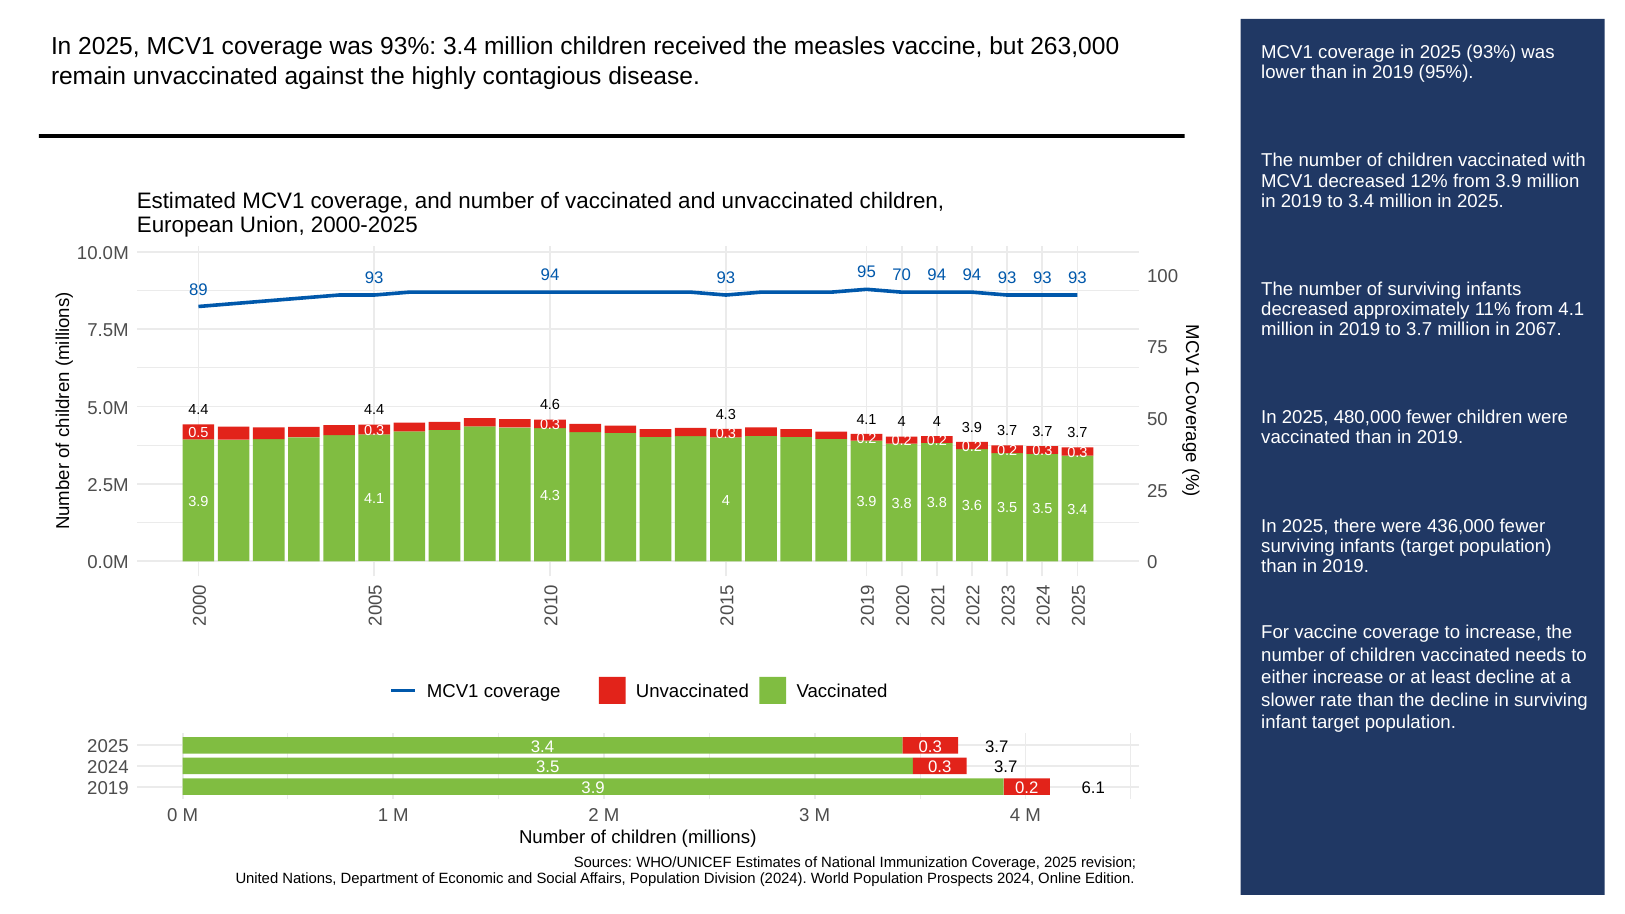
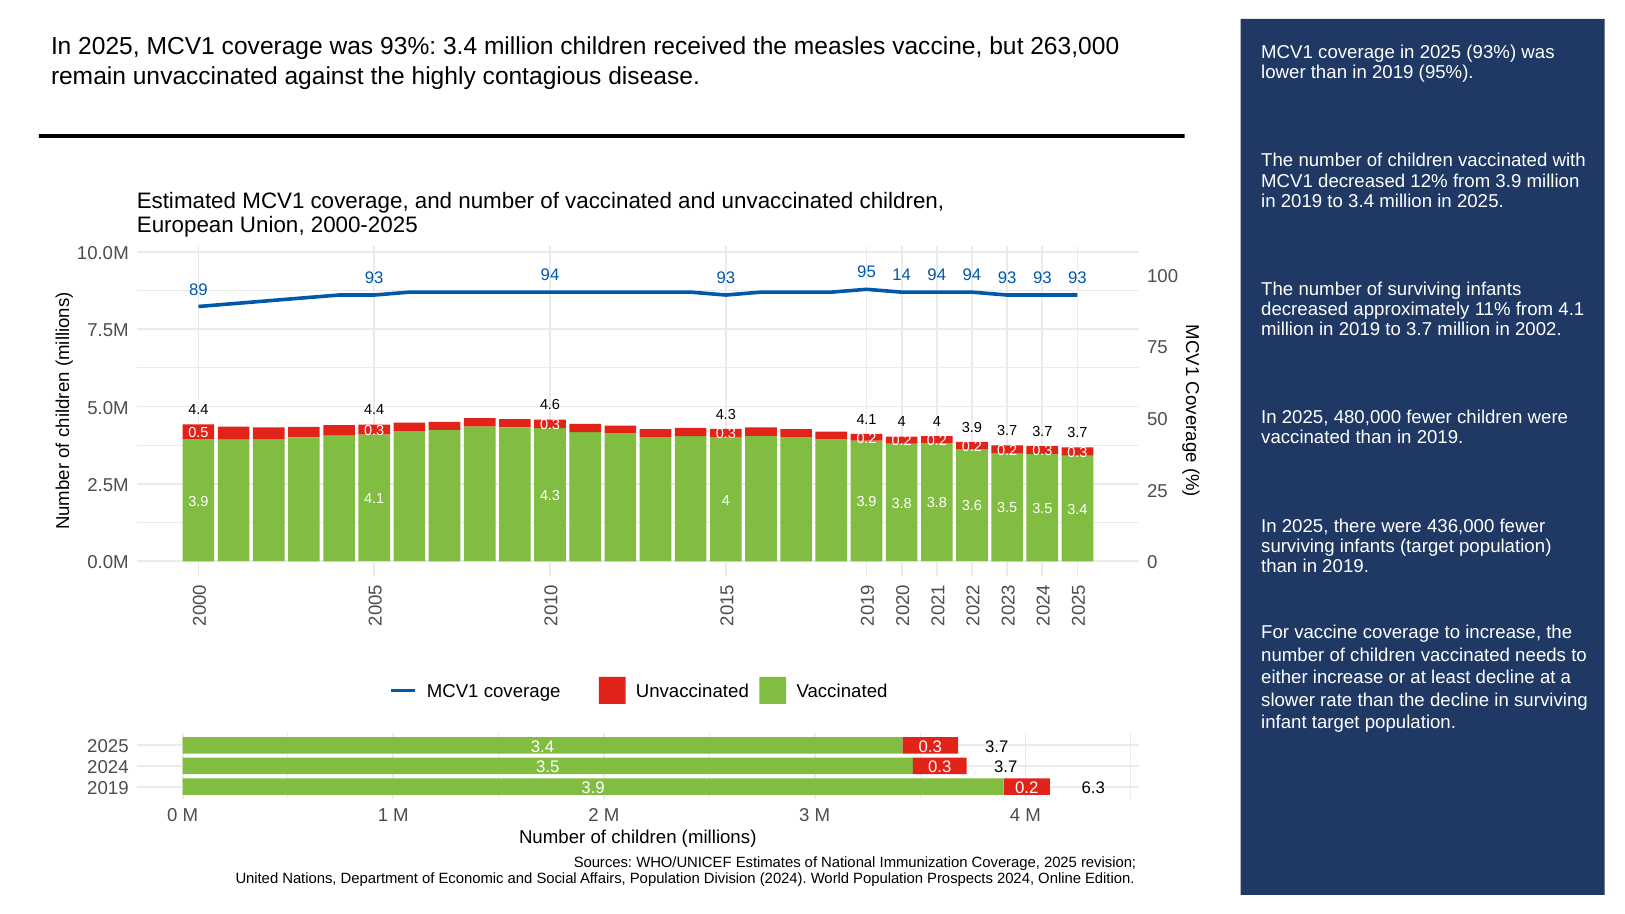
70: 70 -> 14 (902, 275)
2067: 2067 -> 2002 (1538, 329)
6.1: 6.1 -> 6.3 (1093, 788)
